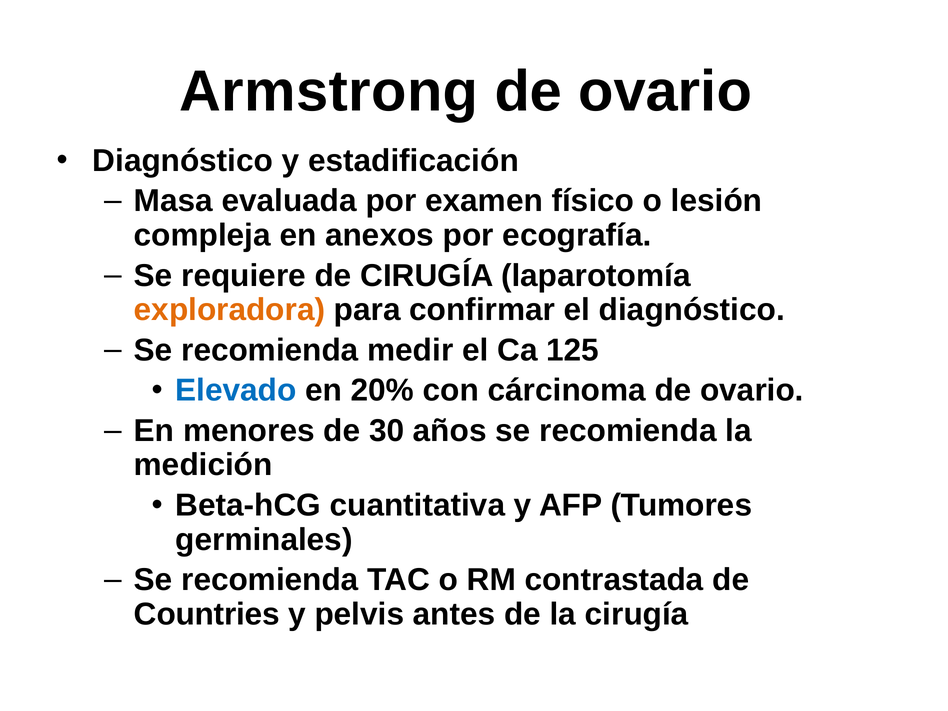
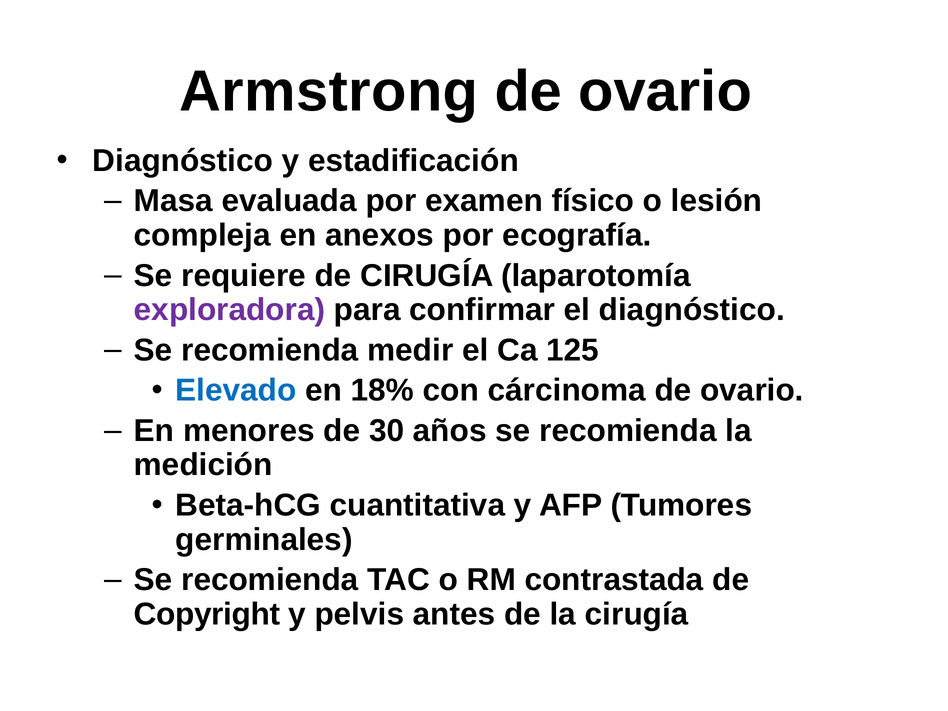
exploradora colour: orange -> purple (230, 310)
20%: 20% -> 18% (382, 391)
Countries: Countries -> Copyright (207, 614)
